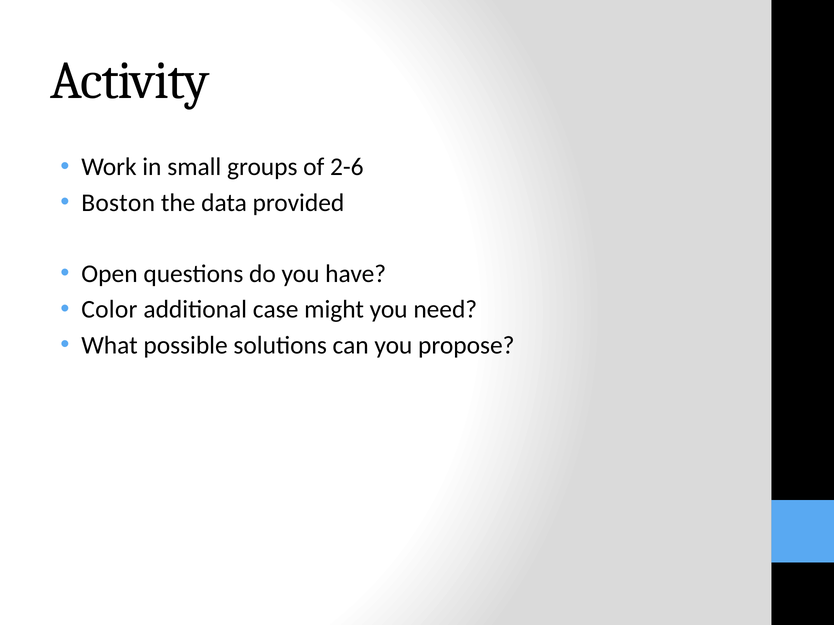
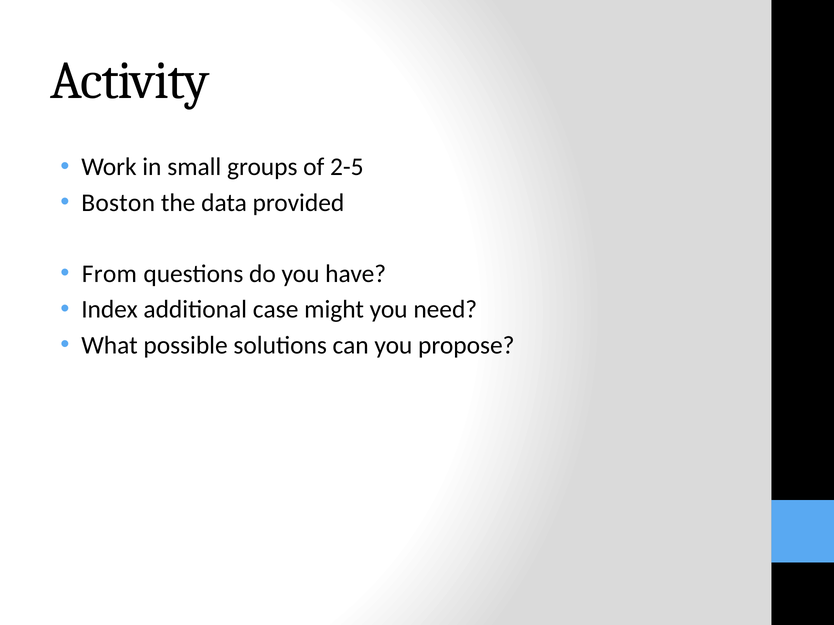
2-6: 2-6 -> 2-5 (347, 167)
Open: Open -> From (109, 274)
Color: Color -> Index (110, 310)
